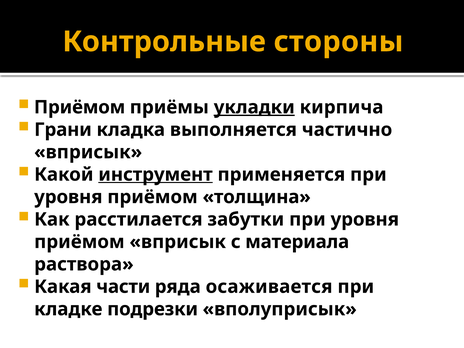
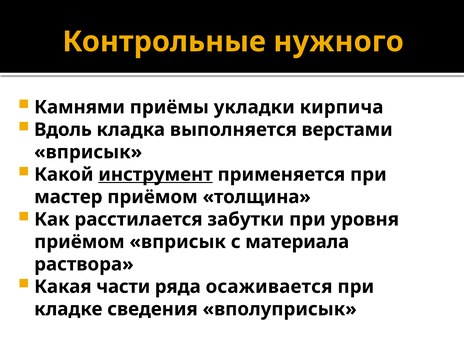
стороны: стороны -> нужного (339, 42)
Приёмом: Приёмом -> Камнями (80, 107)
укладки underline: present -> none (254, 107)
Грани: Грани -> Вдоль (63, 130)
частично: частично -> верстами (347, 130)
уровня: уровня -> мастер (68, 197)
подрезки: подрезки -> сведения (153, 309)
